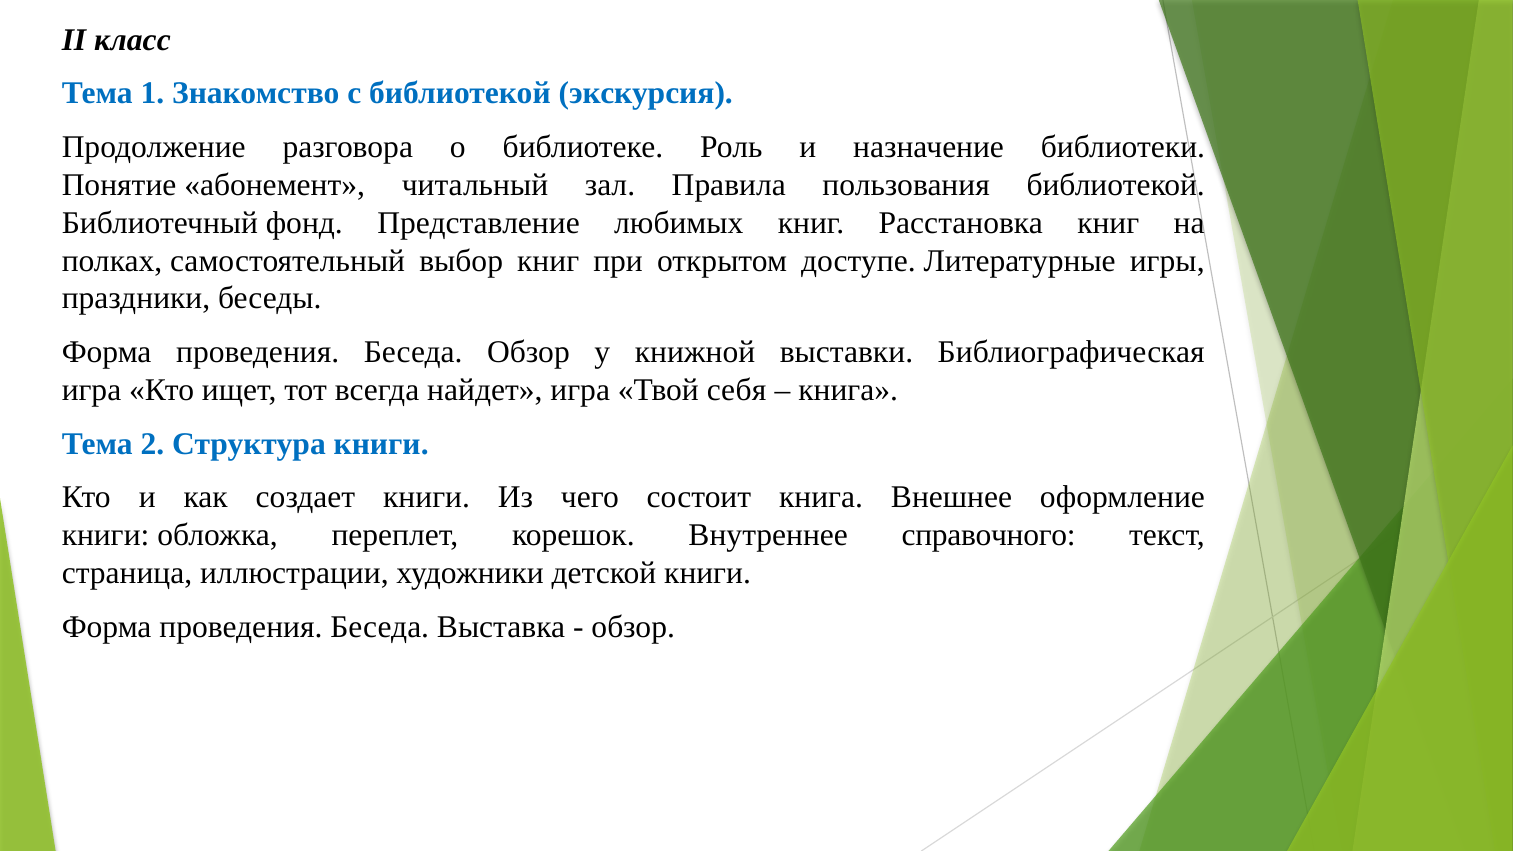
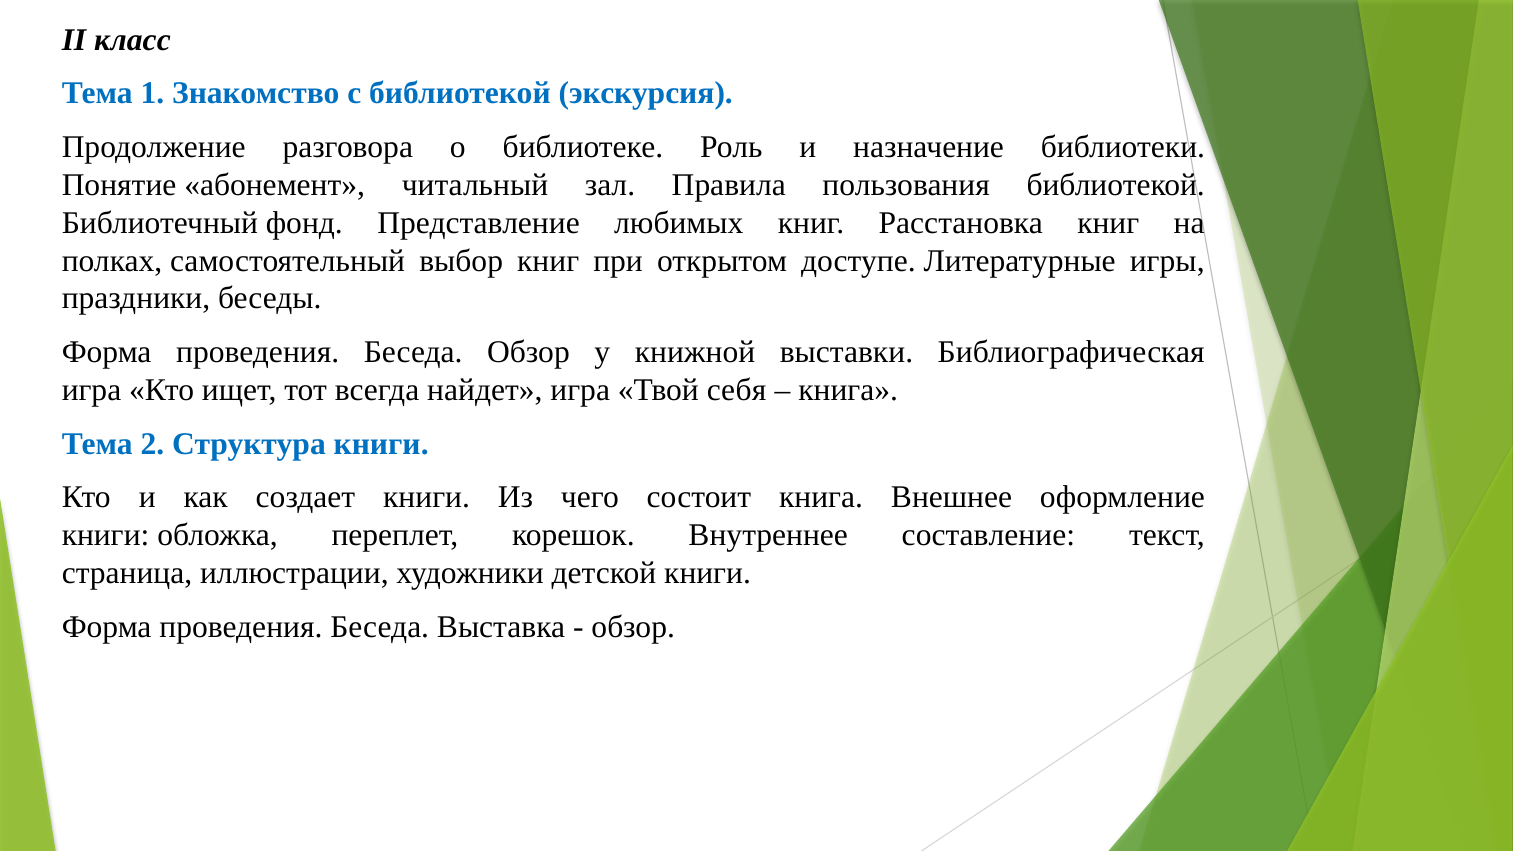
справочного: справочного -> составление (988, 535)
